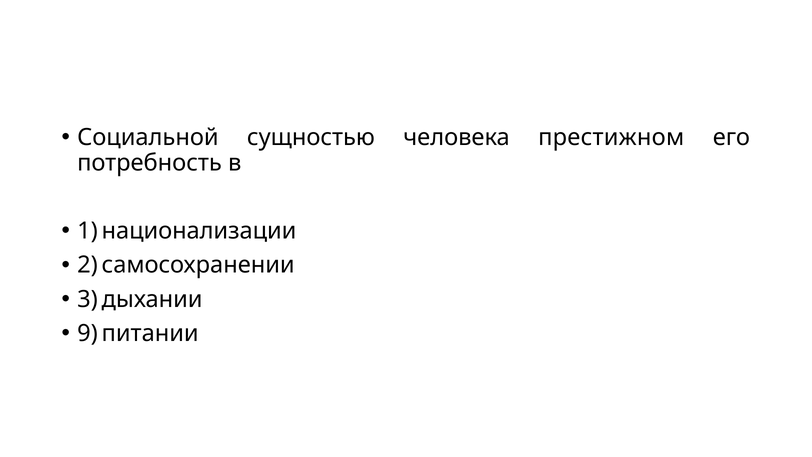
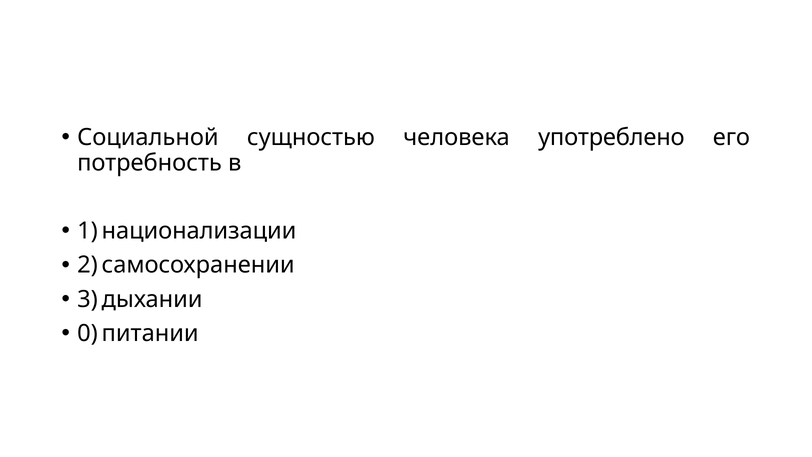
престижном: престижном -> употреблено (611, 137)
9: 9 -> 0 (87, 333)
